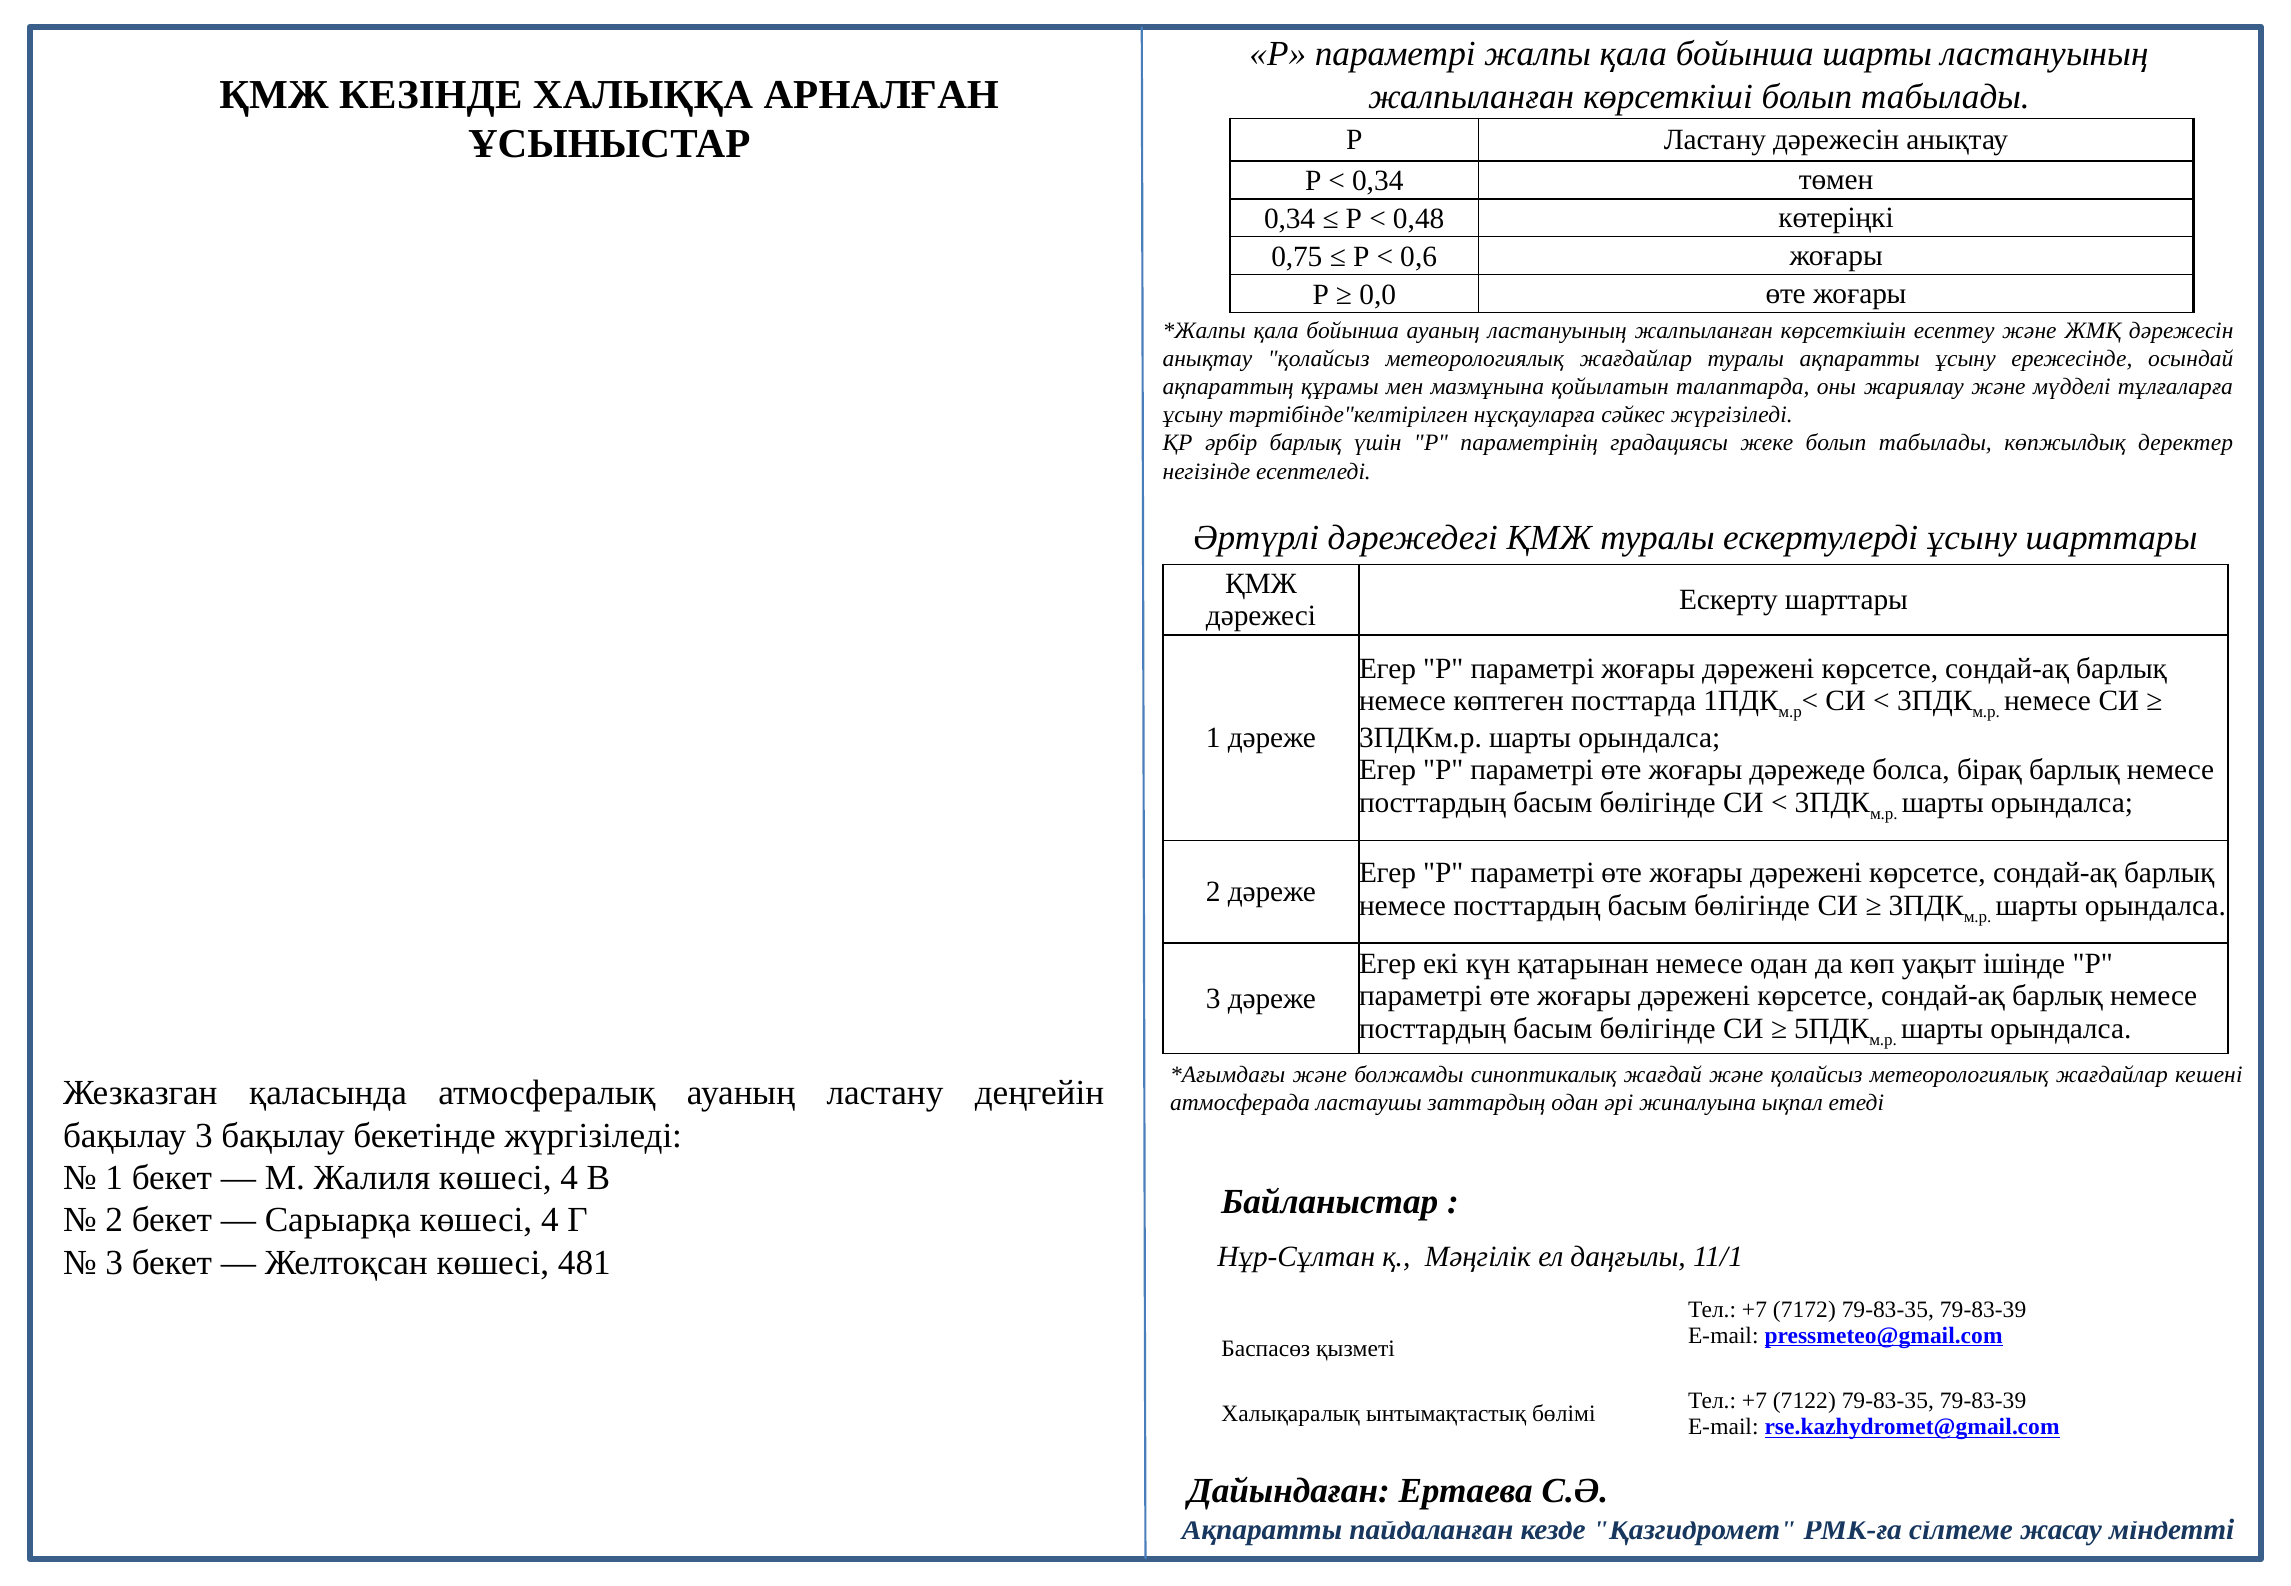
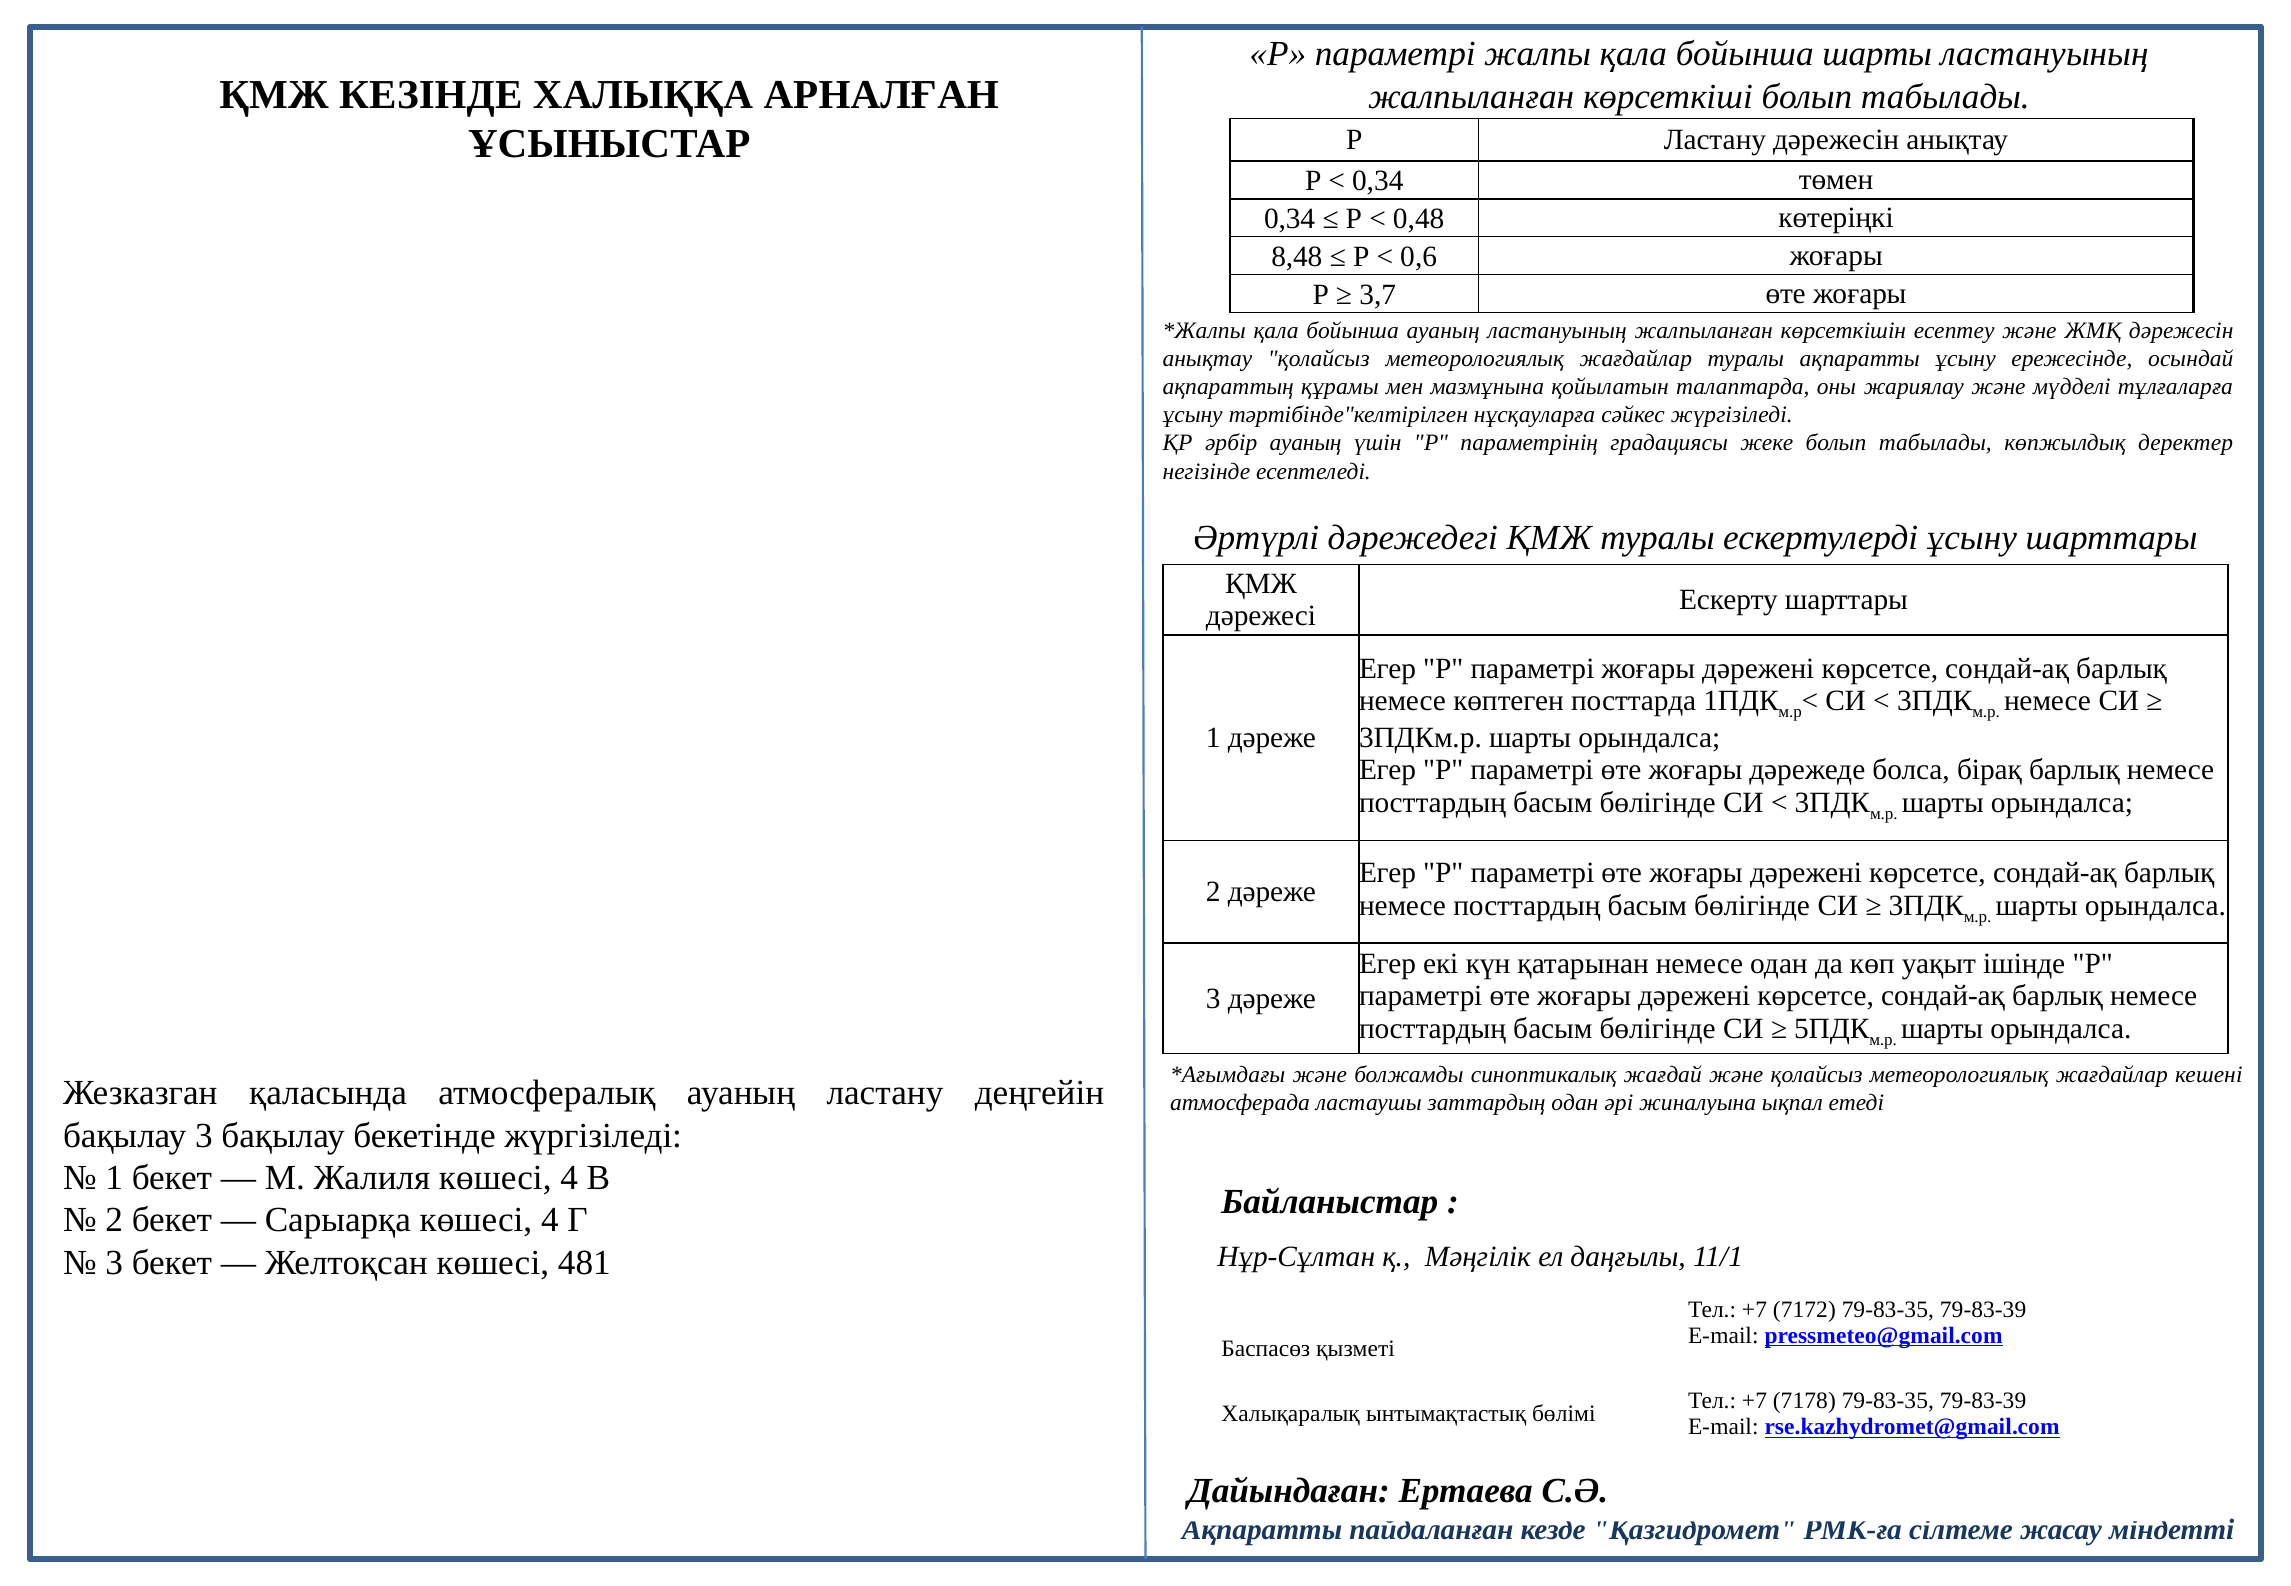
0,75: 0,75 -> 8,48 (1297, 257)
0,0: 0,0 -> 3,7 (1378, 295)
әрбір барлық: барлық -> ауаның (1306, 443)
7122: 7122 -> 7178 (1804, 1401)
